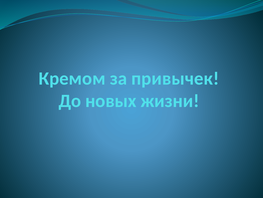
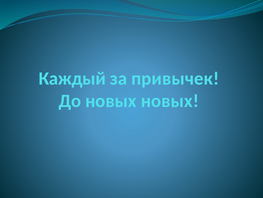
Кремом: Кремом -> Каждый (72, 78)
новых жизни: жизни -> новых (170, 101)
